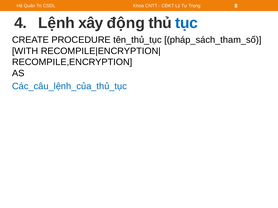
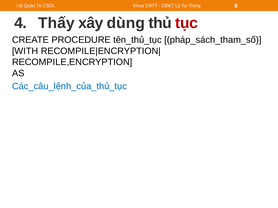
Lệnh: Lệnh -> Thấy (56, 23)
động: động -> dùng (126, 23)
tục colour: blue -> red (187, 23)
